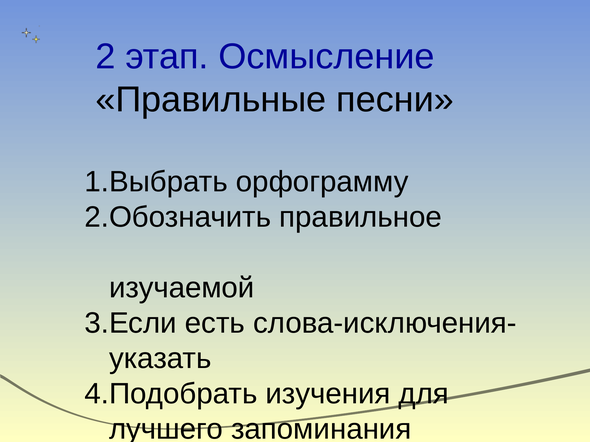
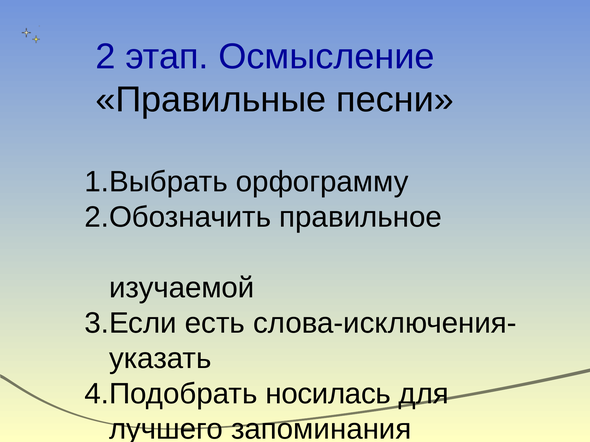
изучения: изучения -> носилась (328, 394)
